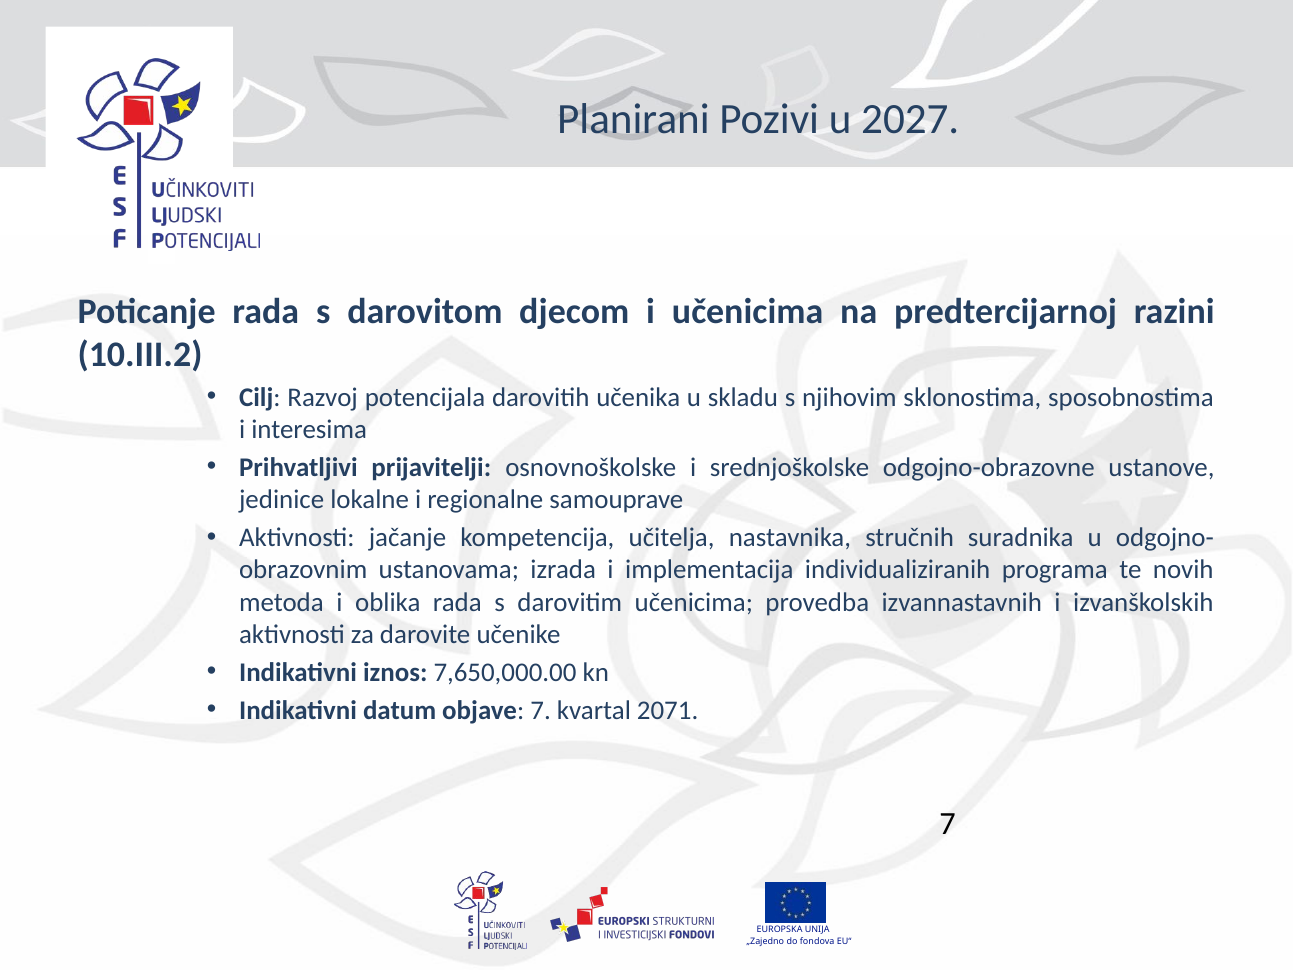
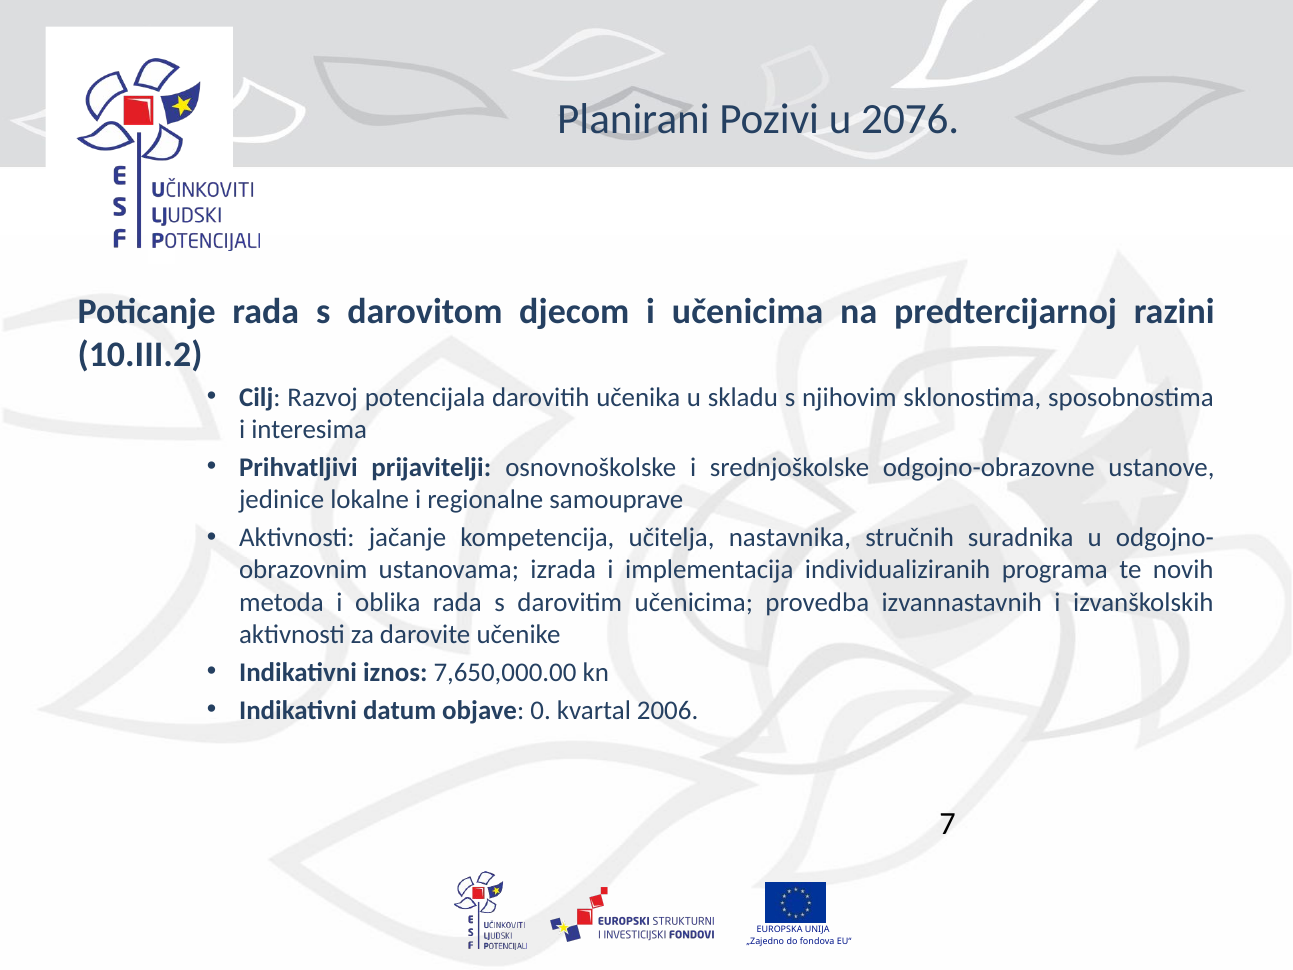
2027: 2027 -> 2076 (910, 120)
objave 7: 7 -> 0 (541, 710)
2071: 2071 -> 2006 (668, 710)
